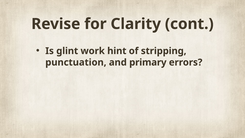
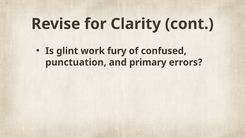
hint: hint -> fury (117, 51)
stripping: stripping -> confused (164, 51)
